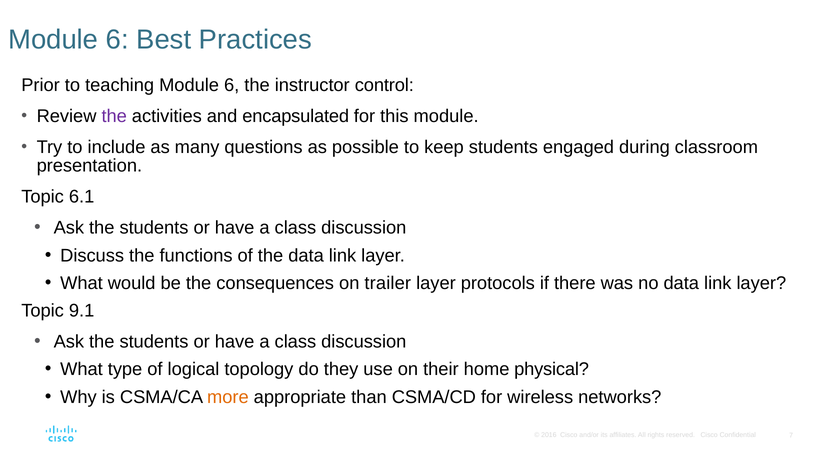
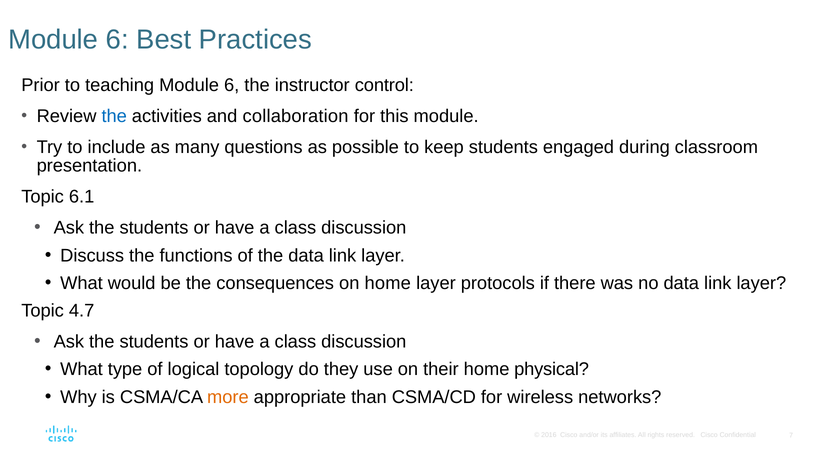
the colour: purple -> blue (114, 116)
encapsulated: encapsulated -> collaboration (296, 116)
on trailer: trailer -> home (388, 283)
9.1: 9.1 -> 4.7 (82, 310)
